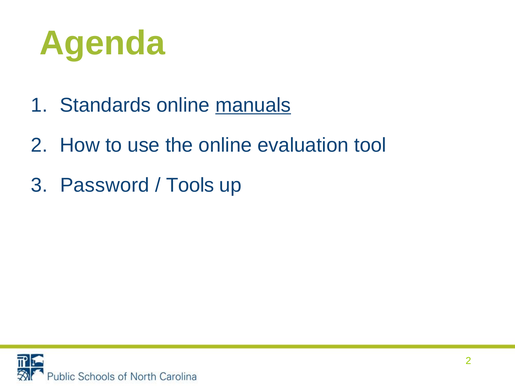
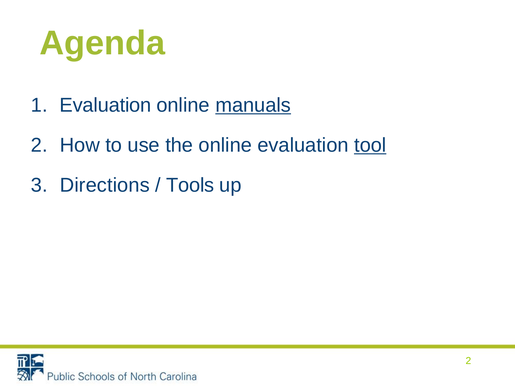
Standards: Standards -> Evaluation (106, 105)
tool underline: none -> present (370, 145)
Password: Password -> Directions (105, 185)
